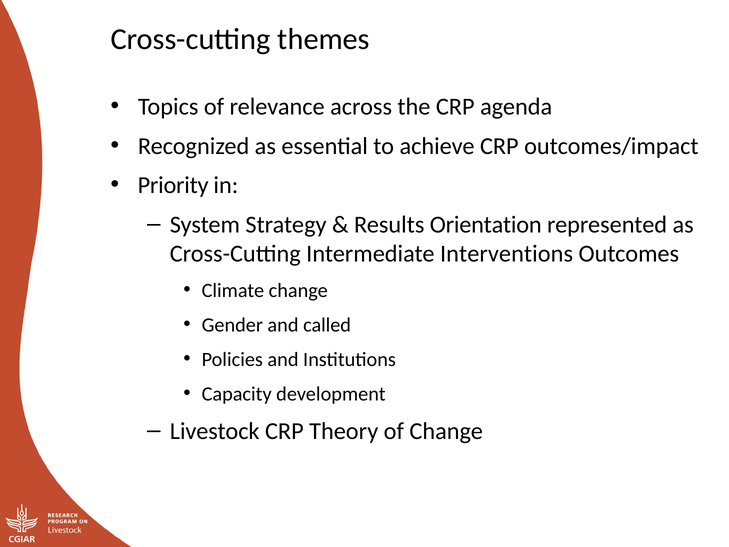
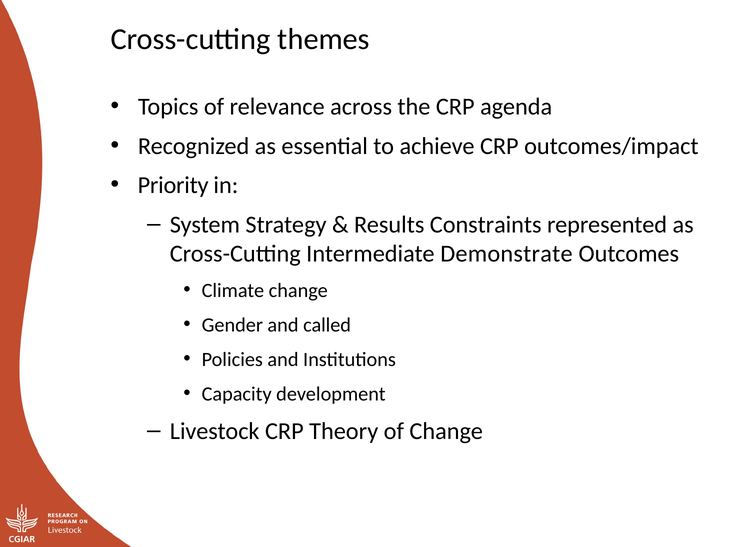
Orientation: Orientation -> Constraints (486, 225)
Interventions: Interventions -> Demonstrate (506, 254)
